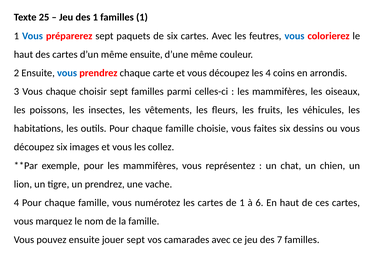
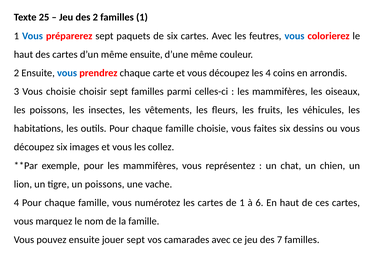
des 1: 1 -> 2 (95, 17)
Vous chaque: chaque -> choisie (61, 92)
un prendrez: prendrez -> poissons (105, 184)
